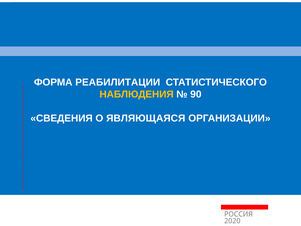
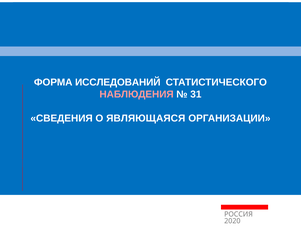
РЕАБИЛИТАЦИИ: РЕАБИЛИТАЦИИ -> ИССЛЕДОВАНИЙ (118, 82)
НАБЛЮДЕНИЯ colour: yellow -> pink (137, 94)
90: 90 -> 31 (196, 94)
